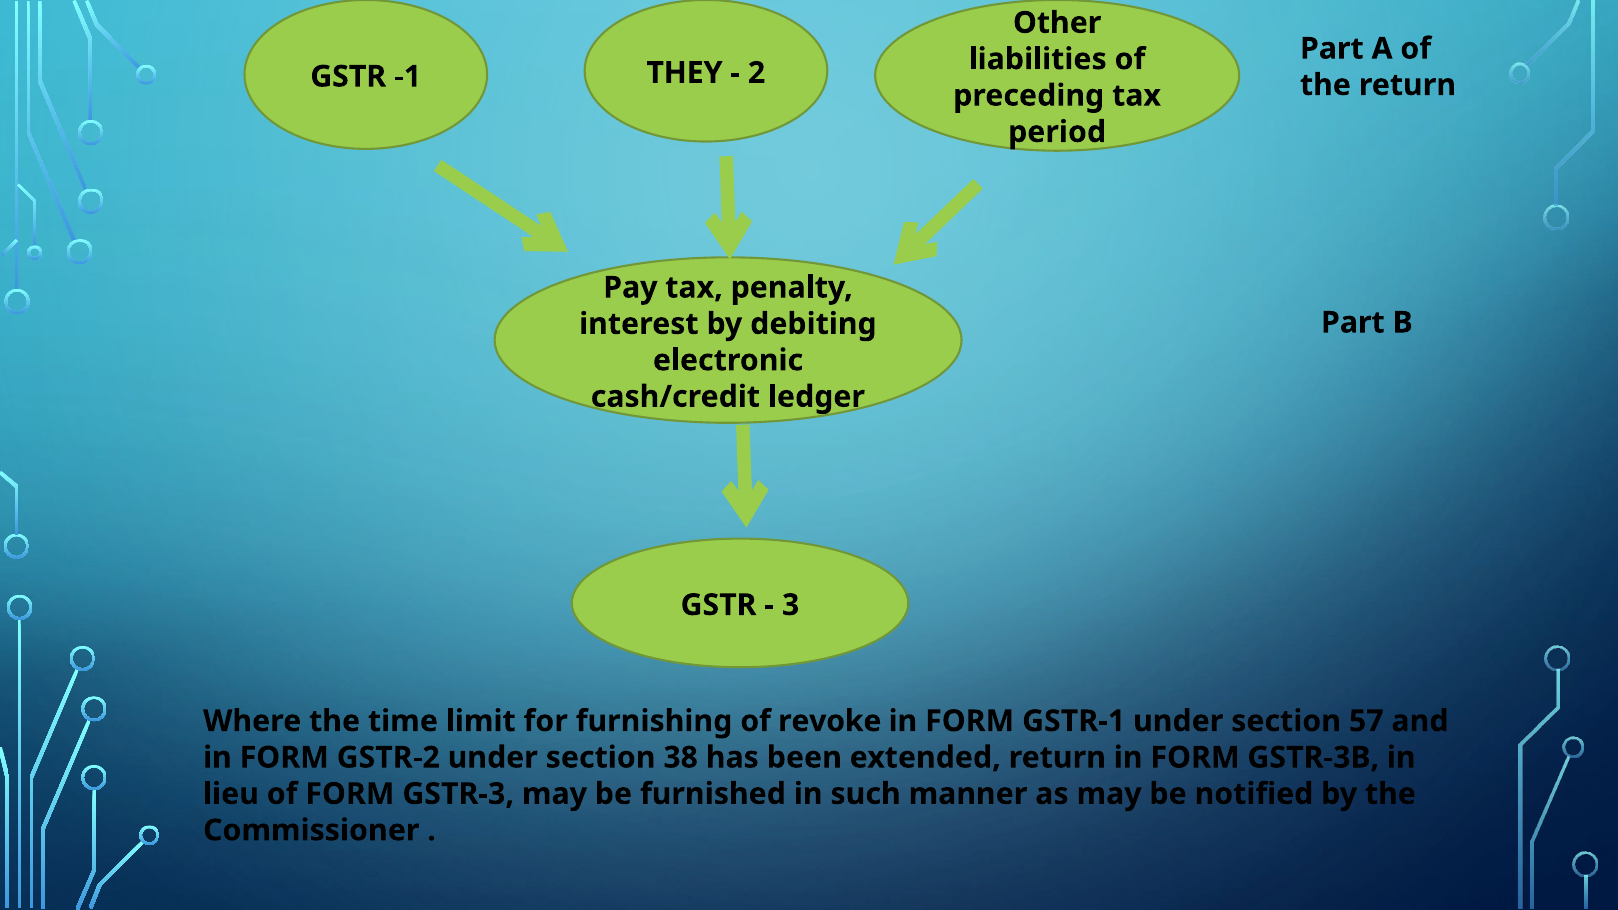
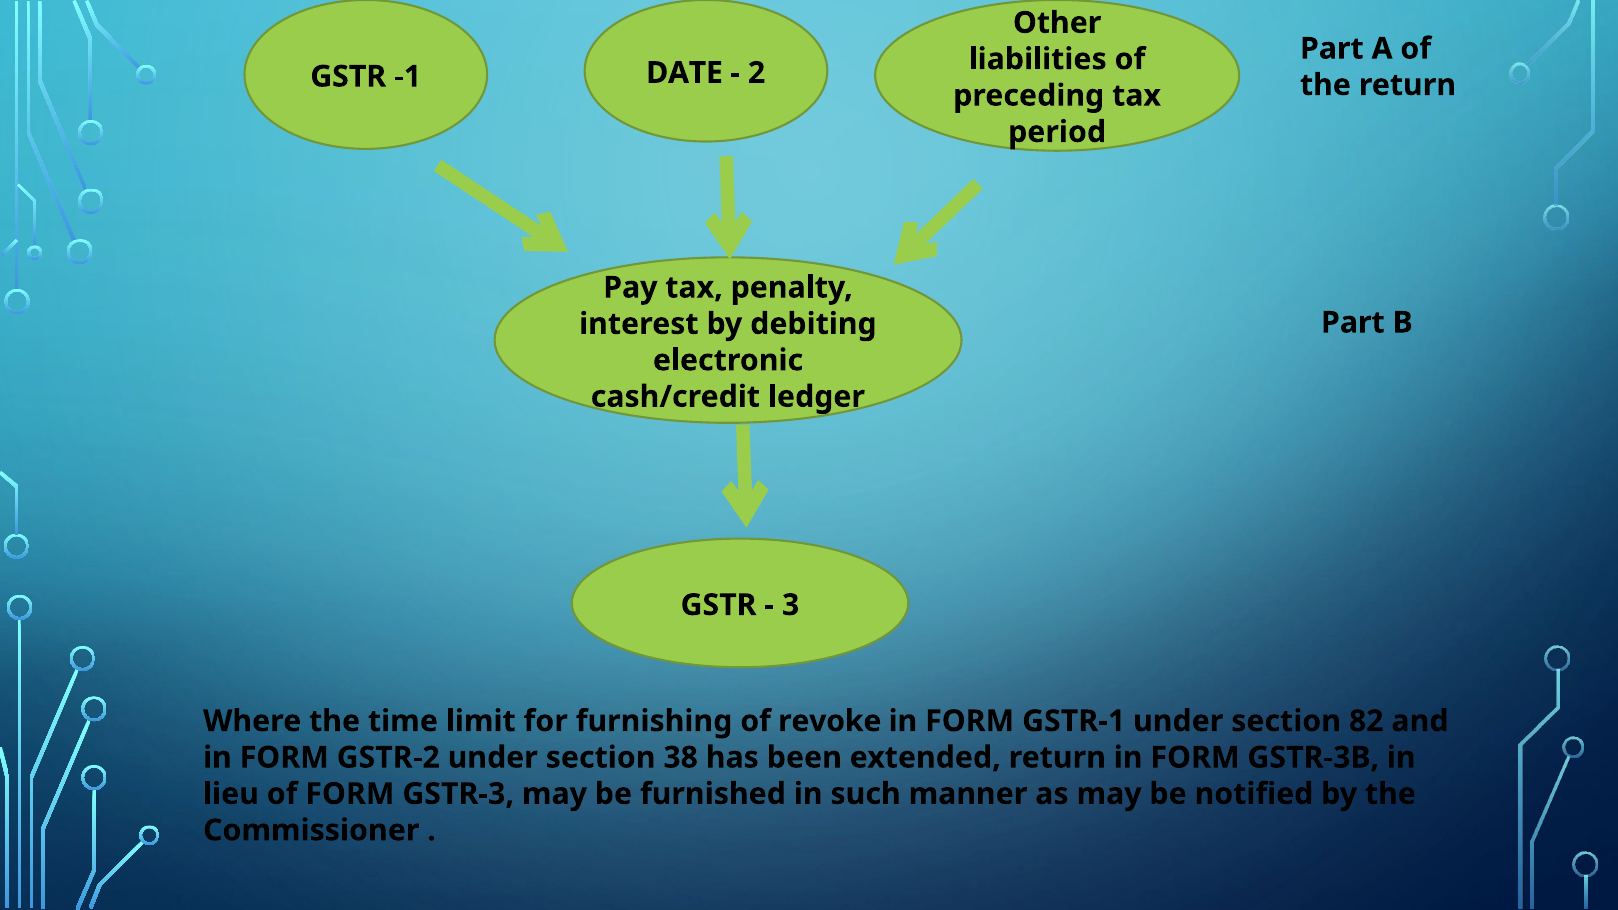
THEY: THEY -> DATE (685, 73)
57: 57 -> 82 (1366, 721)
